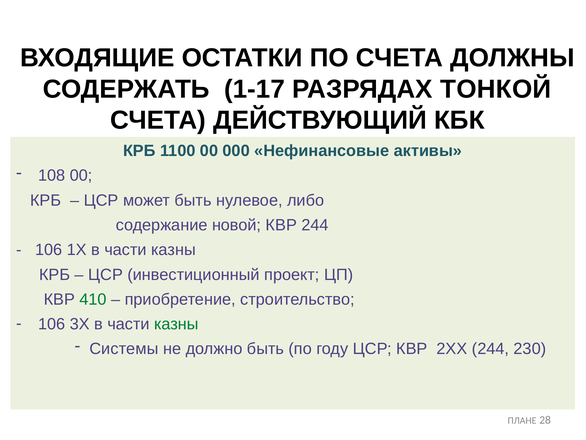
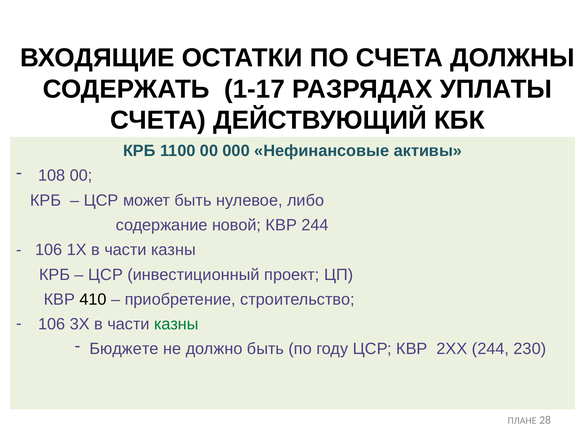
ТОНКОЙ: ТОНКОЙ -> УПЛАТЫ (496, 89)
410 colour: green -> black (93, 299)
Системы: Системы -> Бюджете (124, 348)
